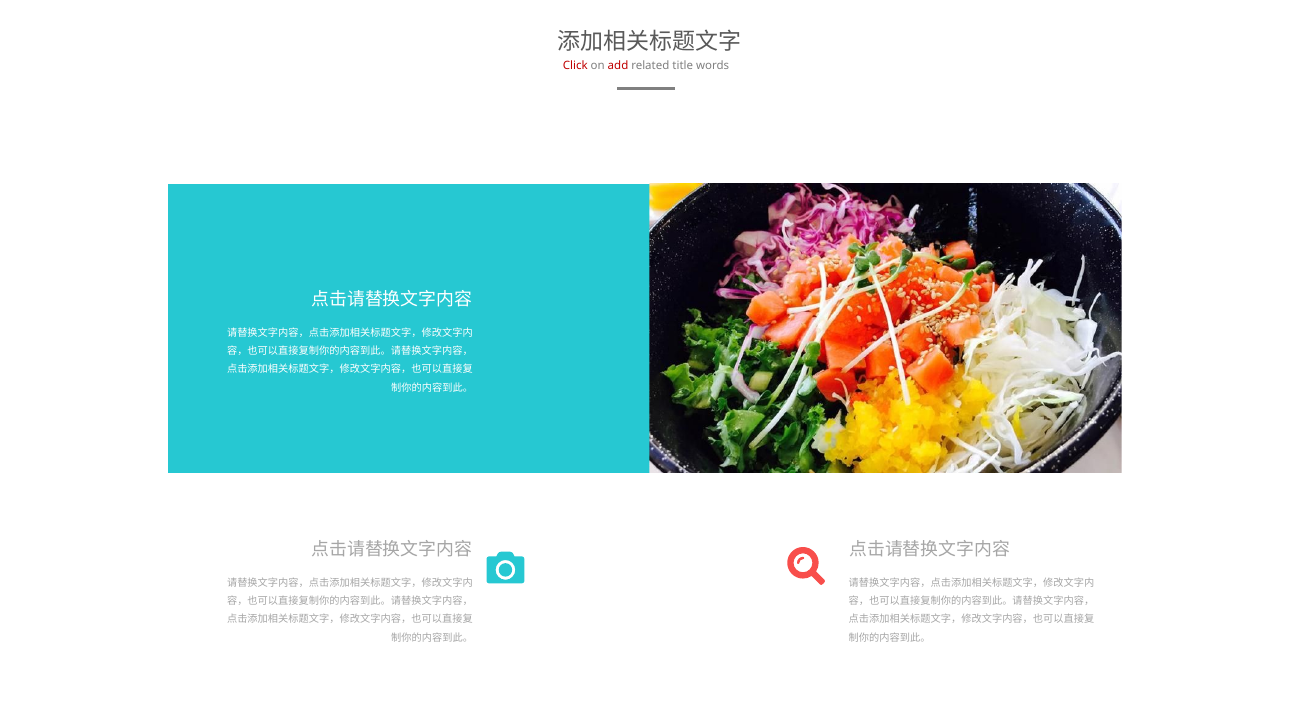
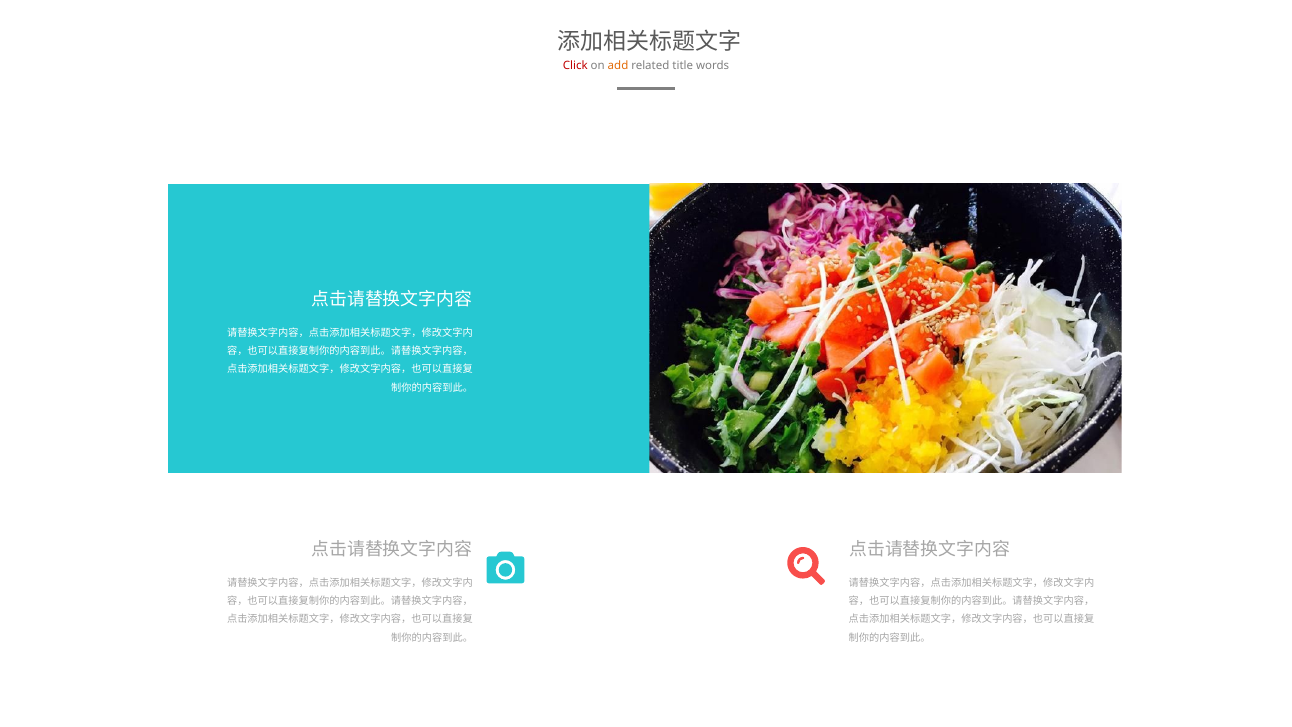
add colour: red -> orange (618, 66)
